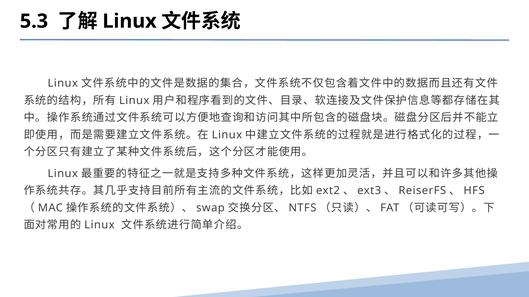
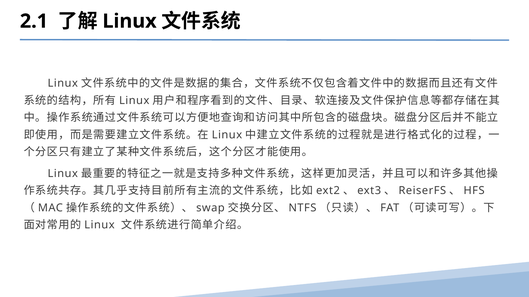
5.3: 5.3 -> 2.1 (34, 21)
